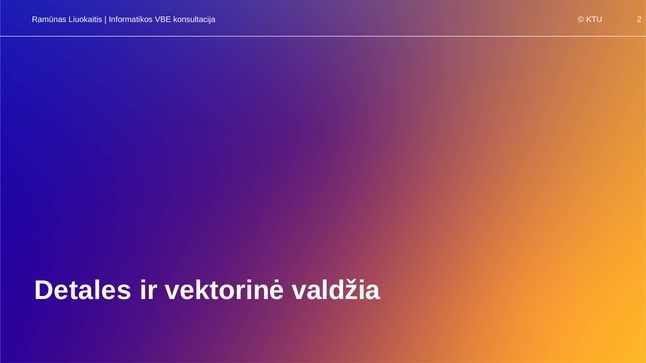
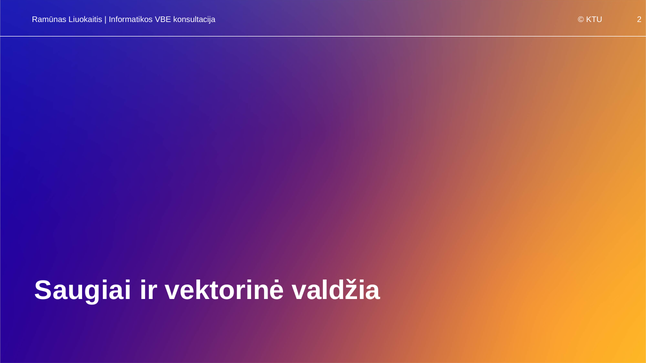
Detales: Detales -> Saugiai (83, 291)
